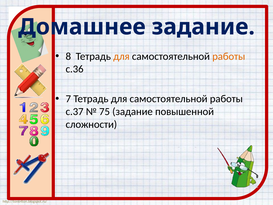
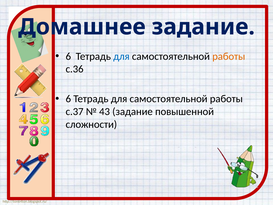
8: 8 -> 6 (68, 56)
для colour: orange -> blue (121, 56)
7: 7 -> 6 (68, 99)
75: 75 -> 43 (105, 111)
